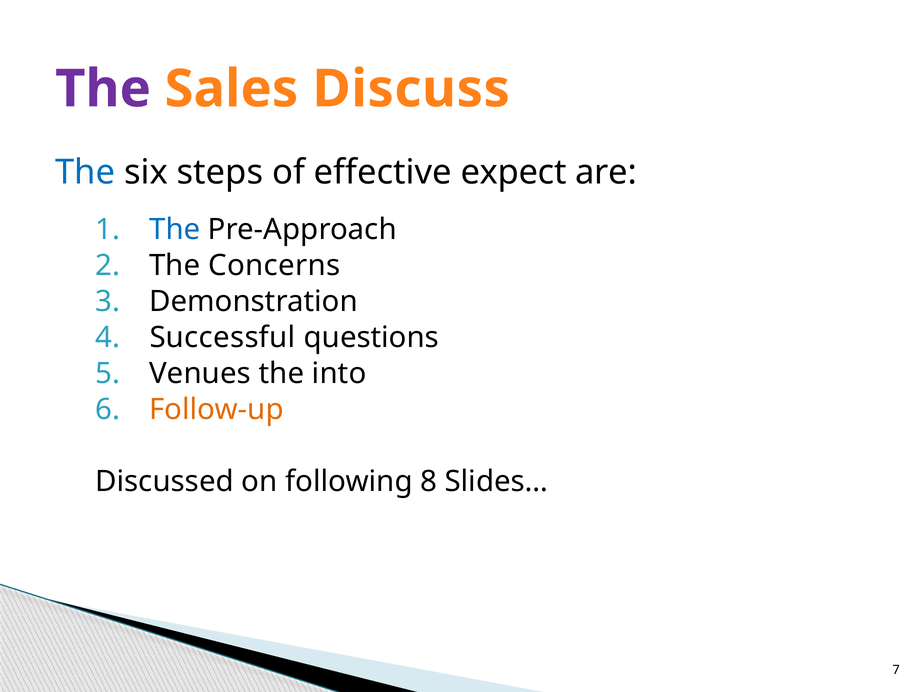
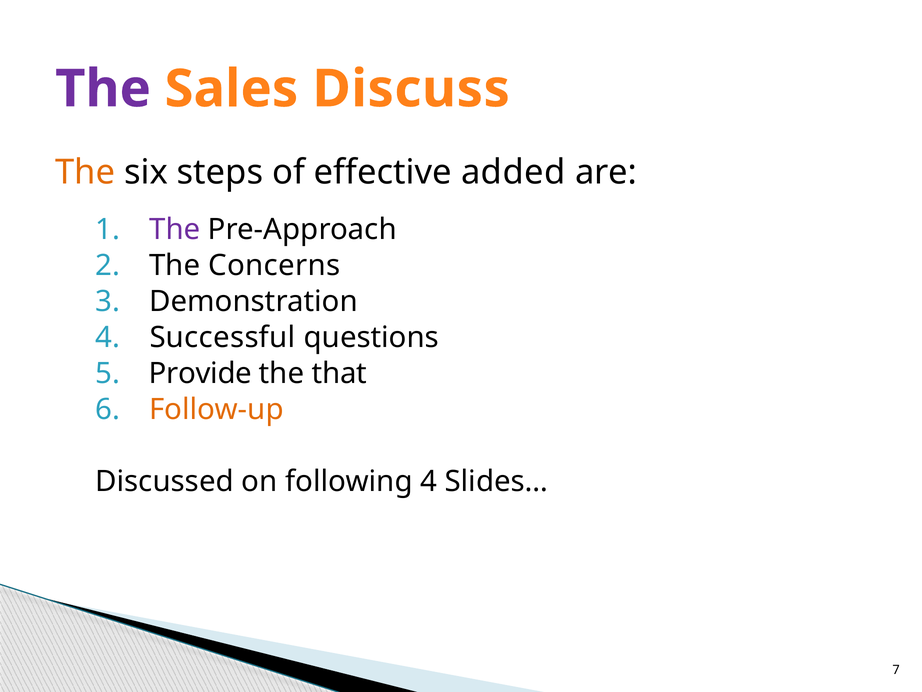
The colour: blue -> orange (85, 172)
expect: expect -> added (513, 172)
The colour: blue -> purple (175, 230)
Venues: Venues -> Provide (200, 373)
into: into -> that (339, 373)
following 8: 8 -> 4 (429, 481)
